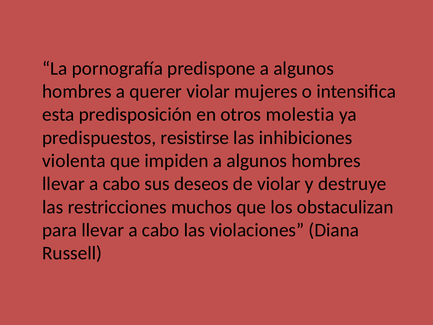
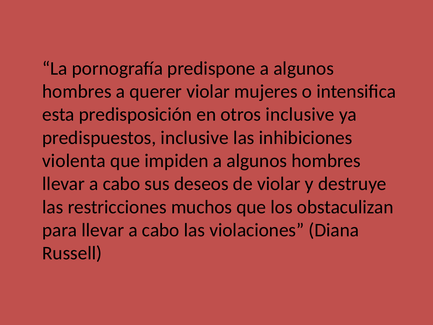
otros molestia: molestia -> inclusive (300, 115)
predispuestos resistirse: resistirse -> inclusive (195, 138)
